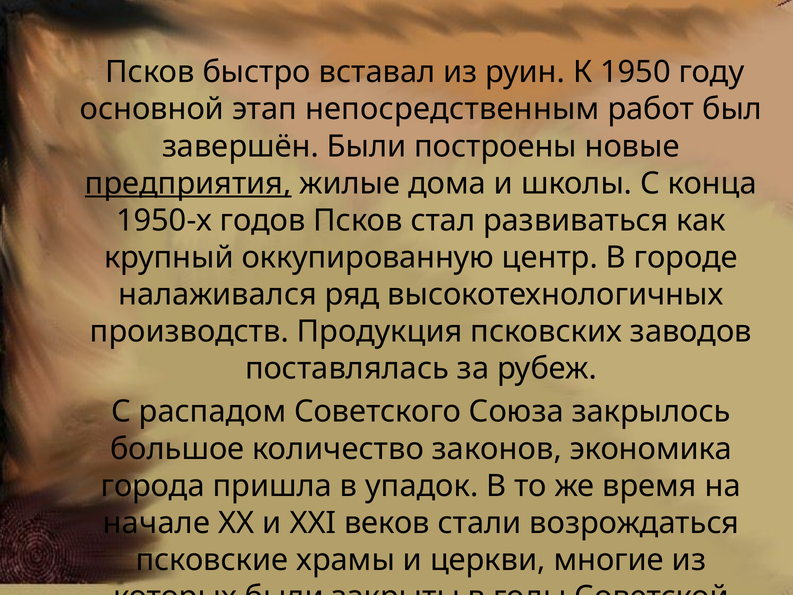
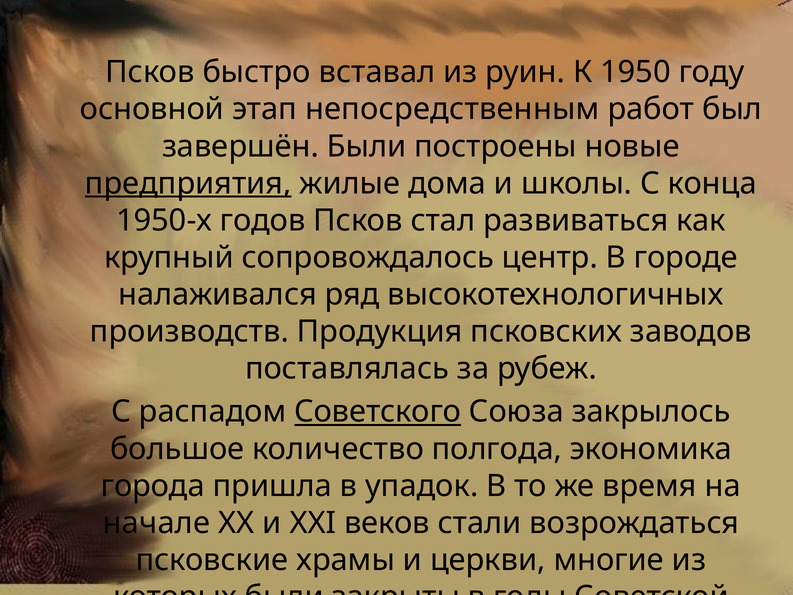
оккупированную: оккупированную -> сопровождалось (368, 257)
Советского underline: none -> present (378, 412)
законов: законов -> полгода (497, 449)
